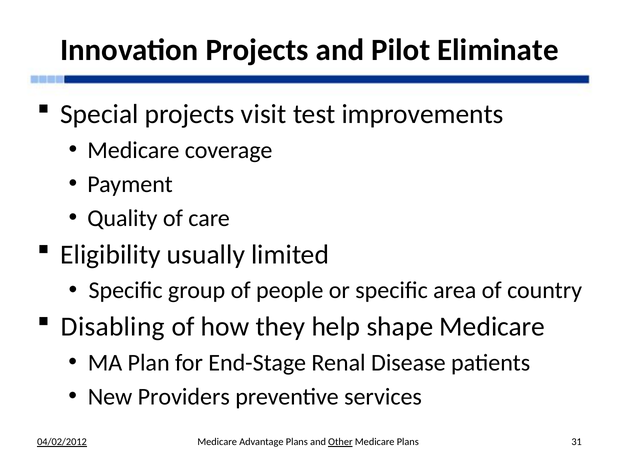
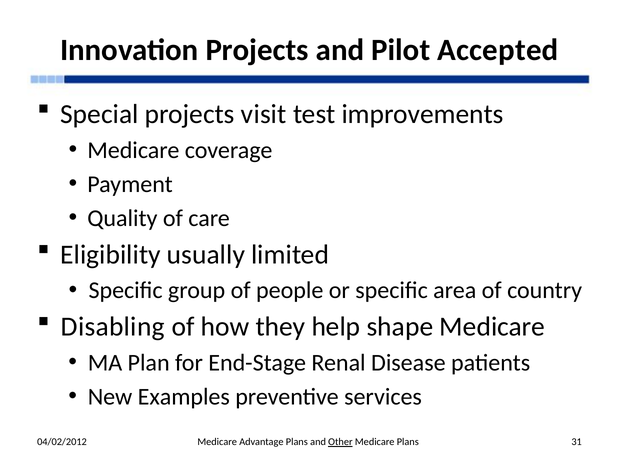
Eliminate: Eliminate -> Accepted (498, 50)
Providers: Providers -> Examples (184, 397)
04/02/2012 underline: present -> none (62, 442)
